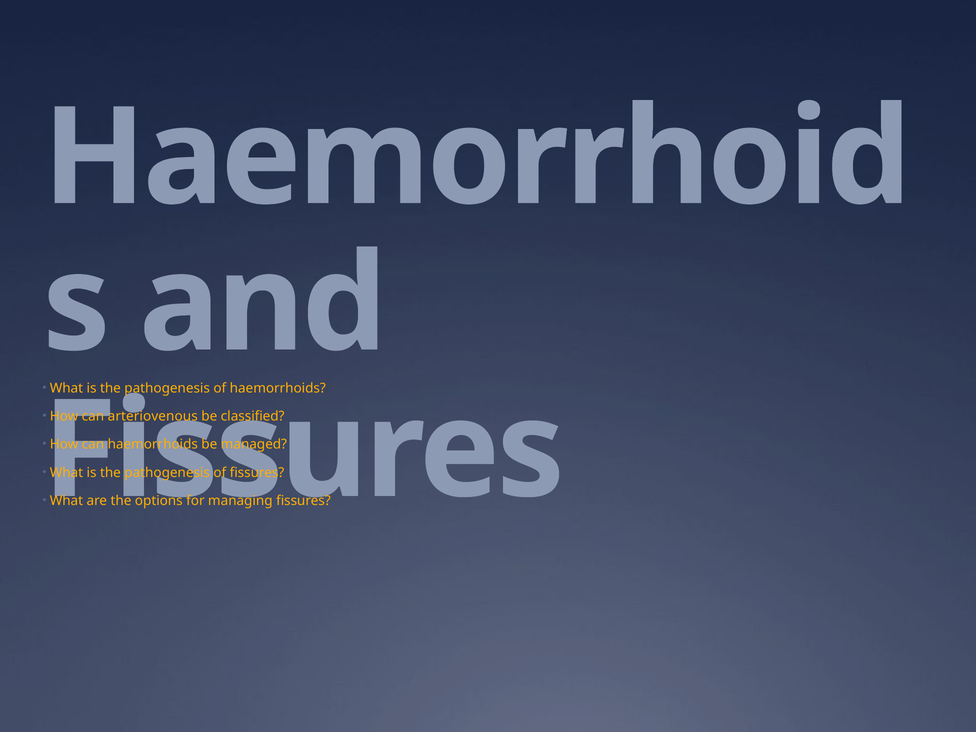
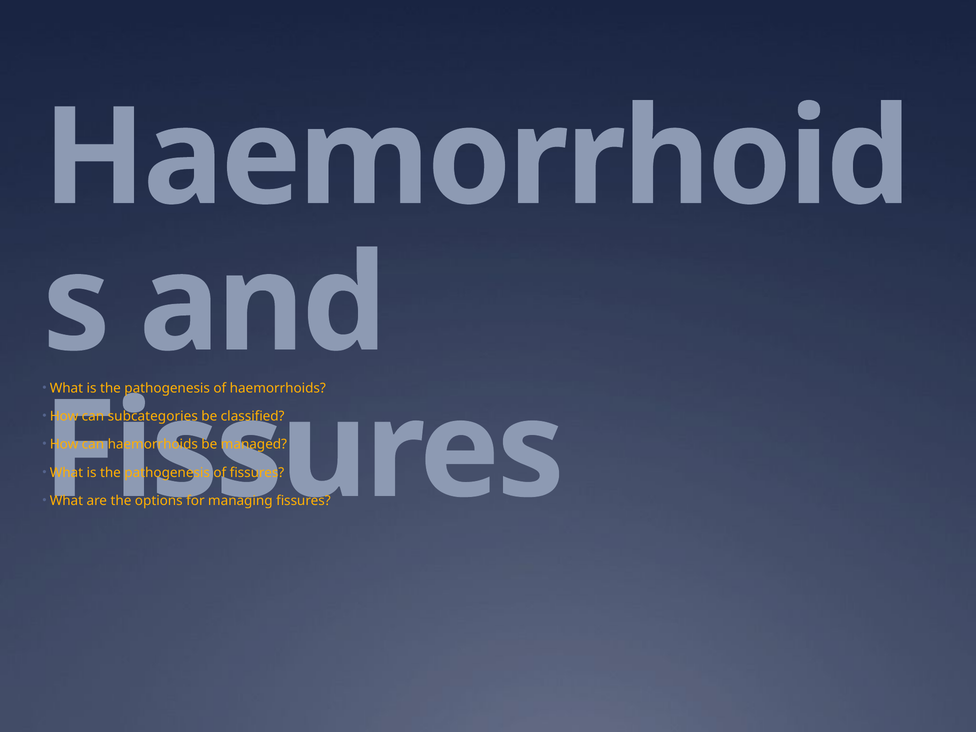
arteriovenous: arteriovenous -> subcategories (153, 416)
